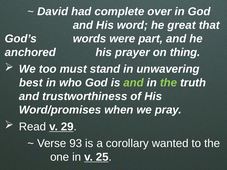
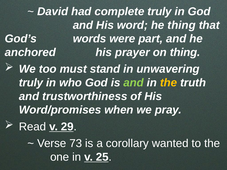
complete over: over -> truly (160, 12)
he great: great -> thing (182, 25)
best: best -> truly (31, 83)
the colour: light green -> yellow (169, 83)
93: 93 -> 73 (76, 144)
